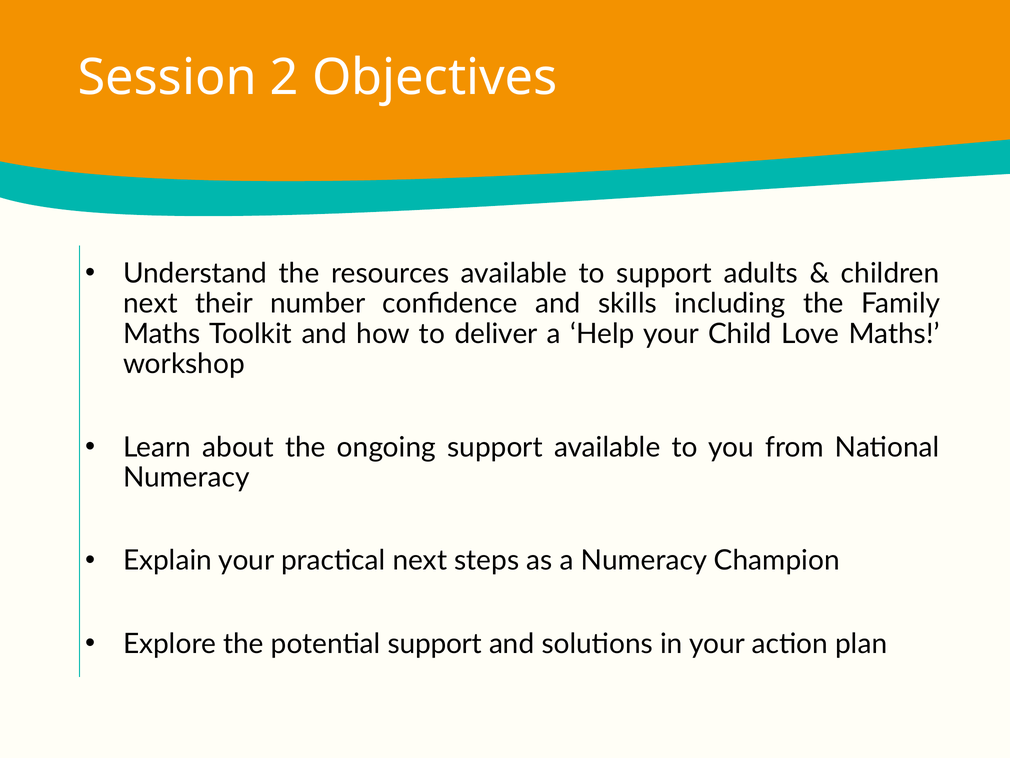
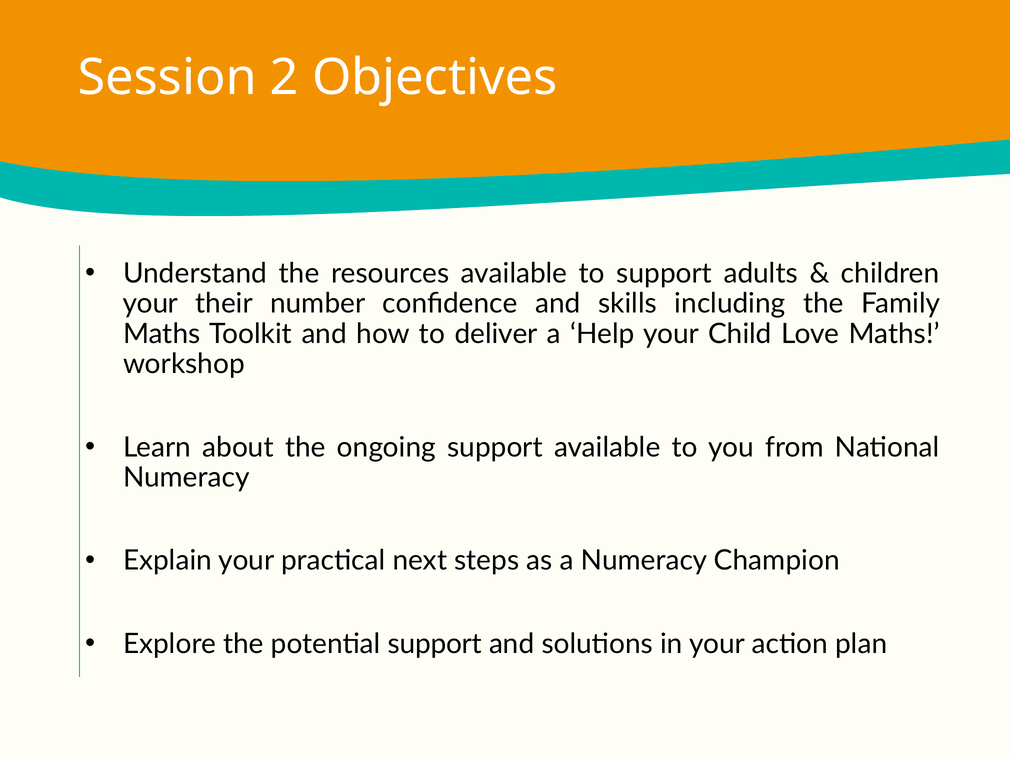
next: next -> your (150, 303)
